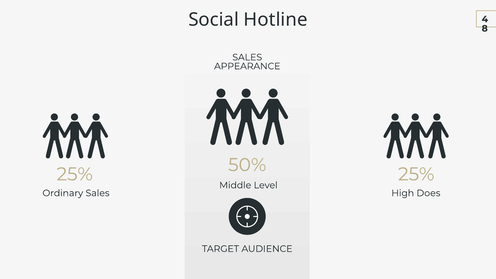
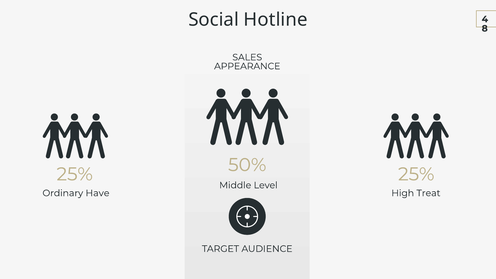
Ordinary Sales: Sales -> Have (98, 193)
Does: Does -> Treat (428, 193)
